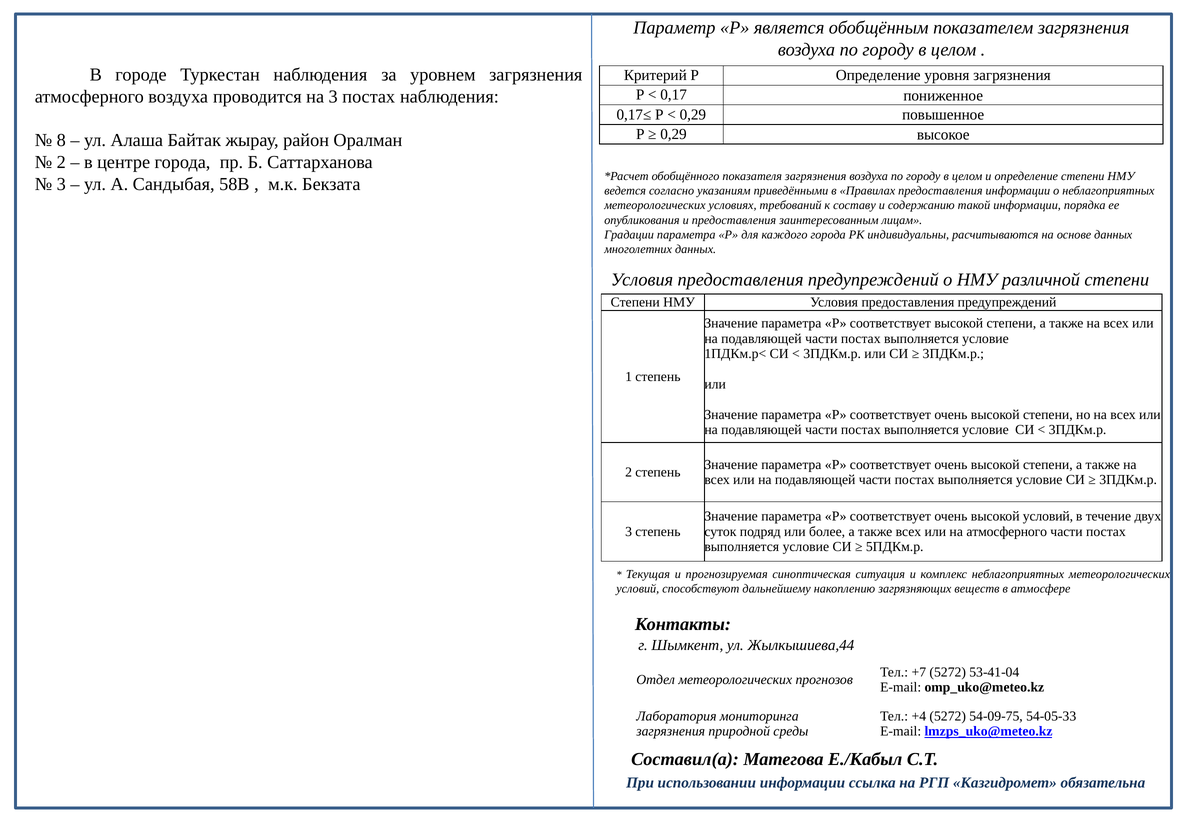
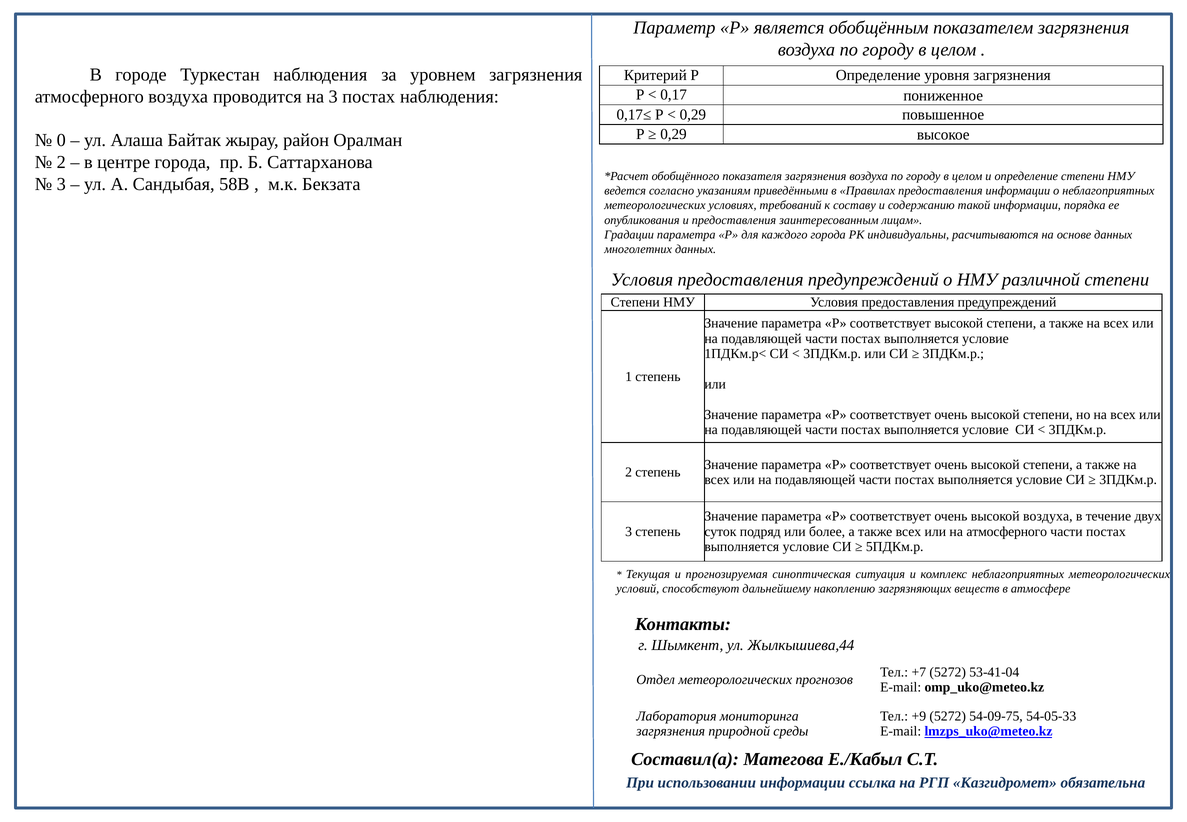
8: 8 -> 0 (61, 140)
высокой условий: условий -> воздуха (1048, 516)
+4: +4 -> +9 (919, 716)
